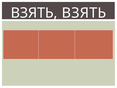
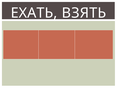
ВЗЯТЬ: ВЗЯТЬ -> ЕХАТЬ (34, 13)
